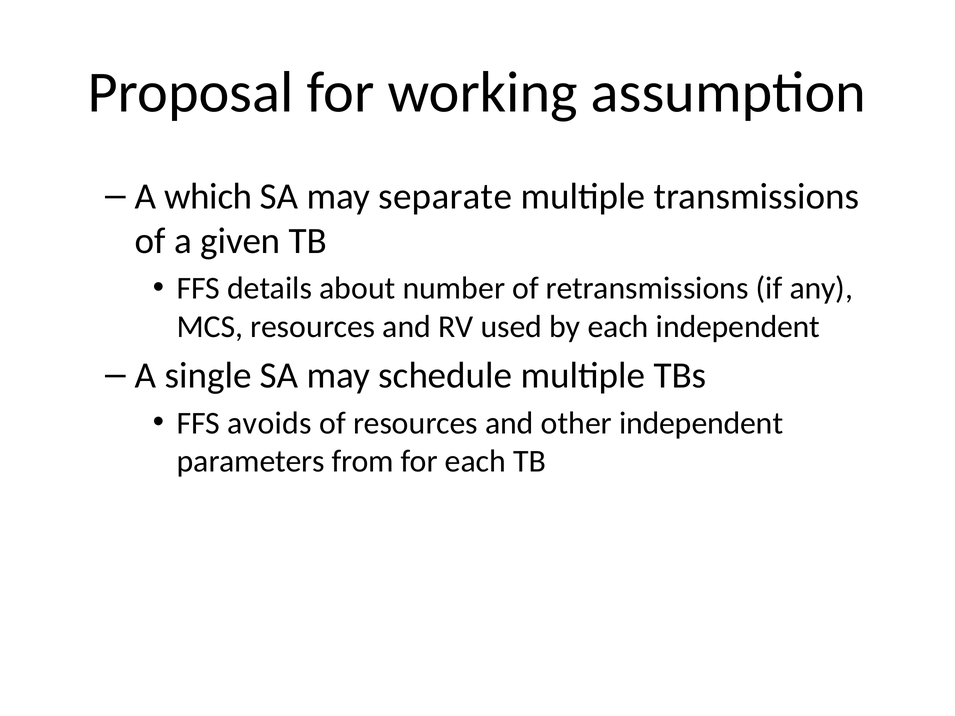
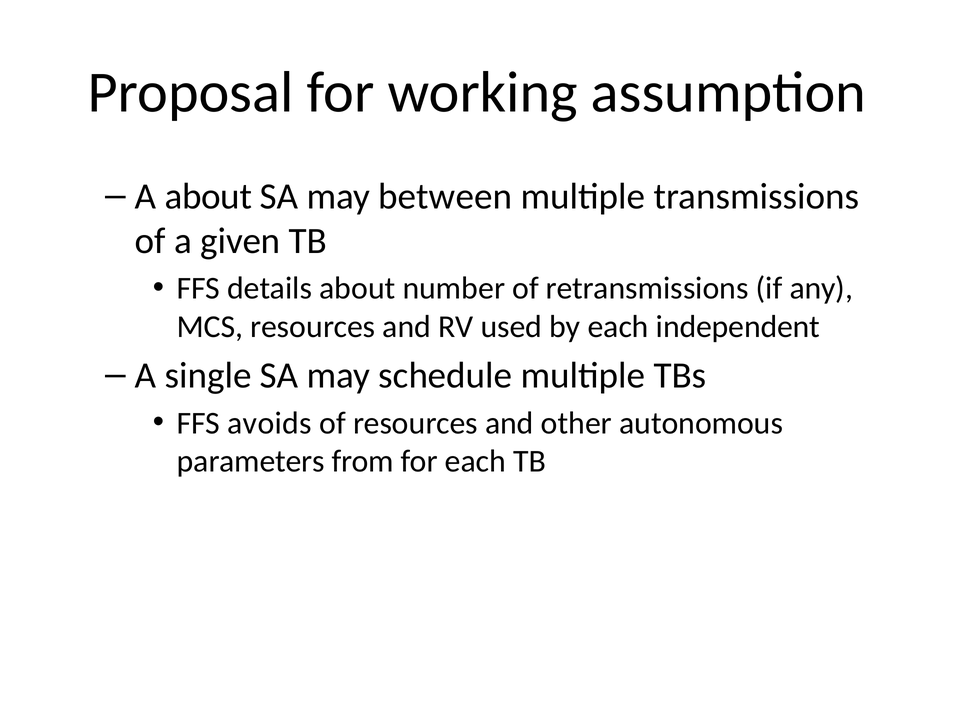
A which: which -> about (208, 197)
separate: separate -> between (445, 197)
other independent: independent -> autonomous (701, 423)
